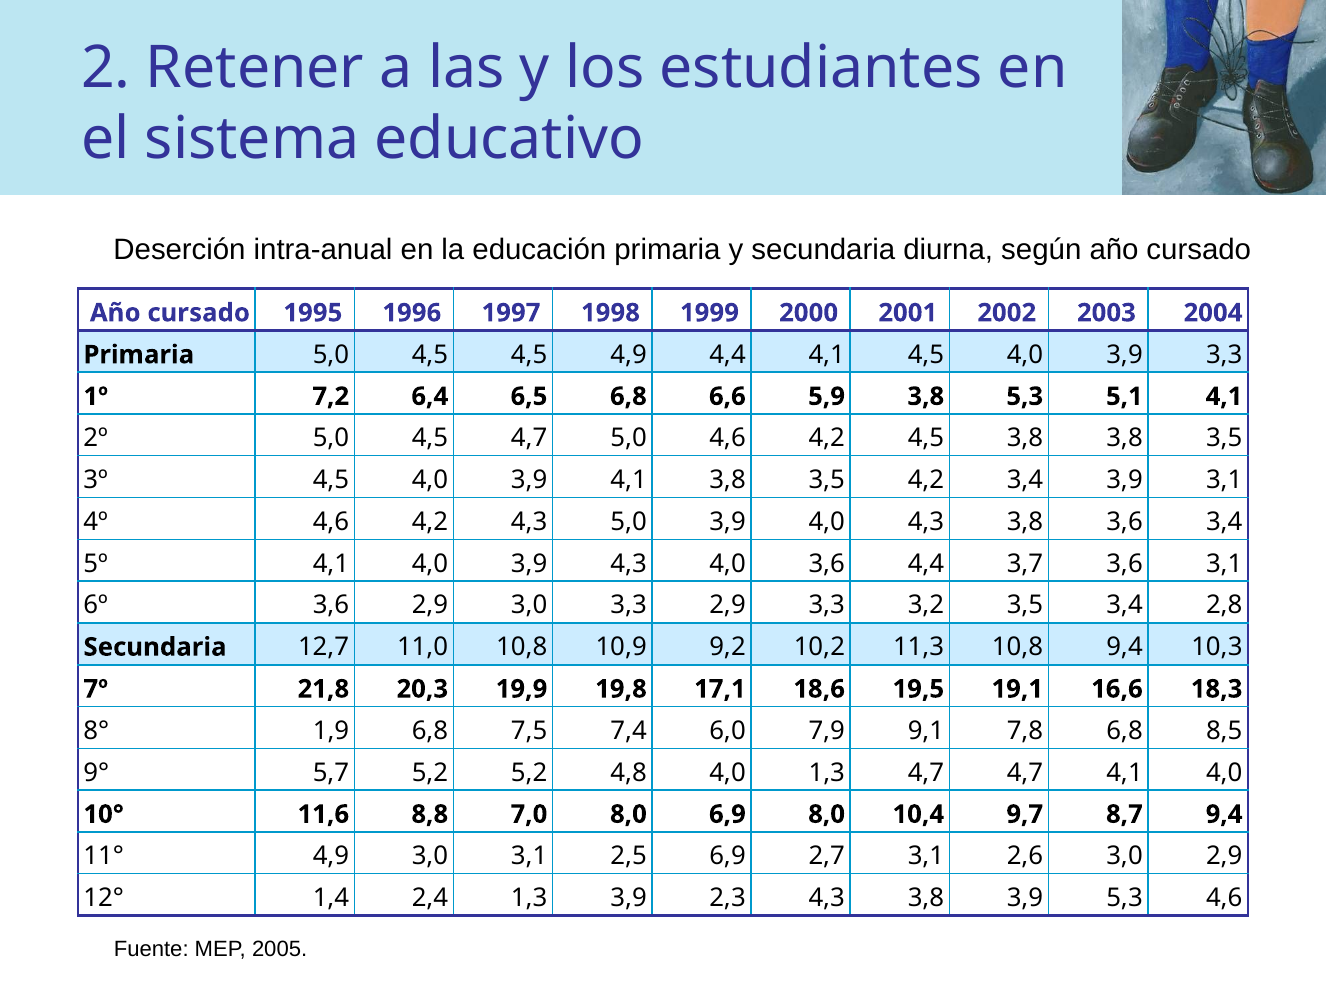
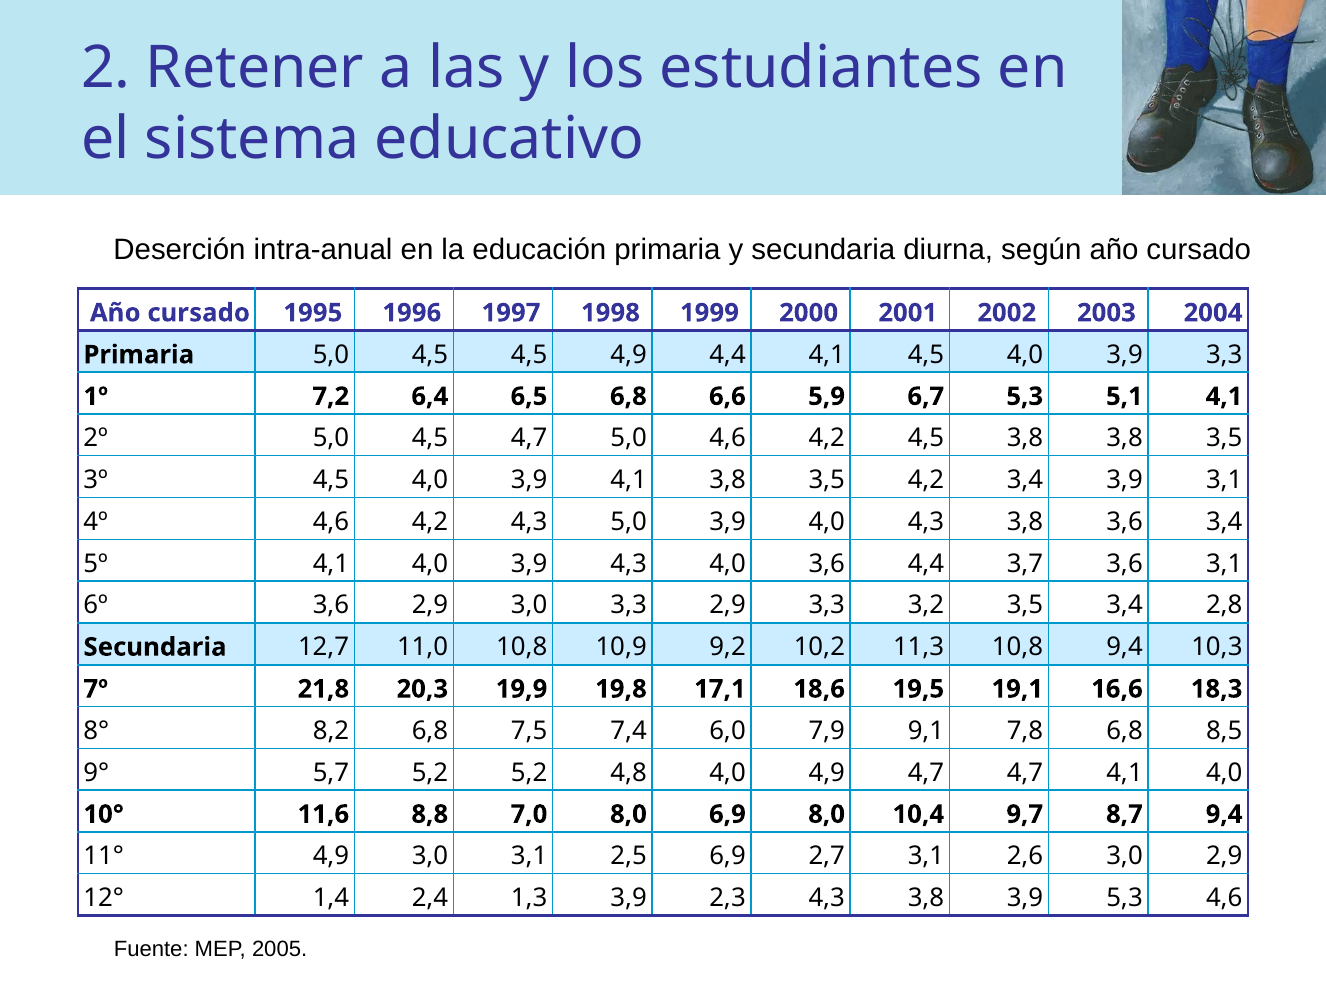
5,9 3,8: 3,8 -> 6,7 (926, 396)
1,9: 1,9 -> 8,2 (331, 730)
4,0 1,3: 1,3 -> 4,9 (827, 772)
